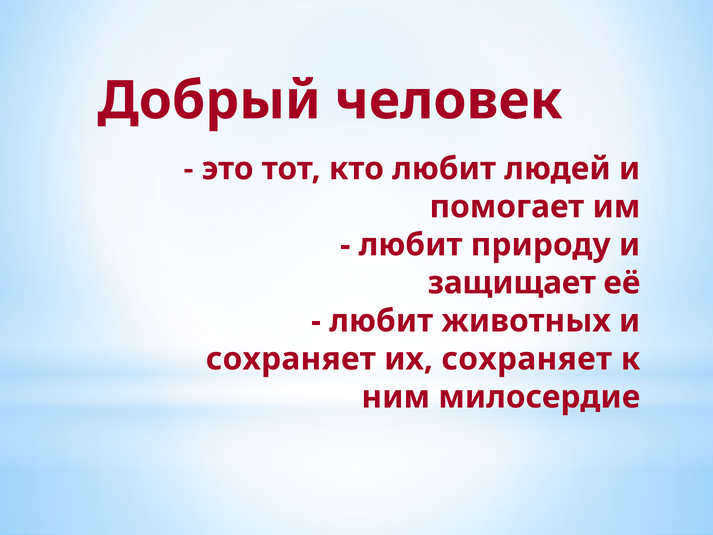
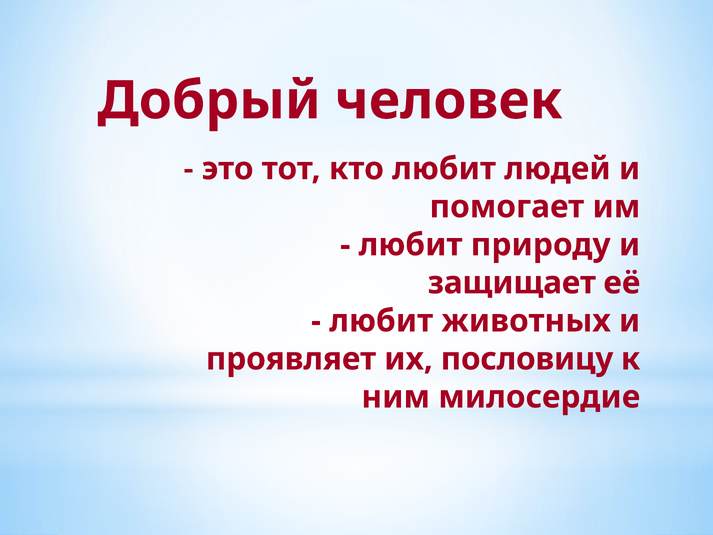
сохраняет: сохраняет -> проявляет (291, 359)
их сохраняет: сохраняет -> пословицу (527, 359)
